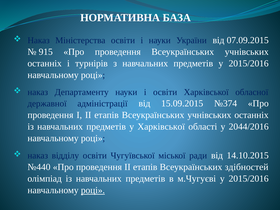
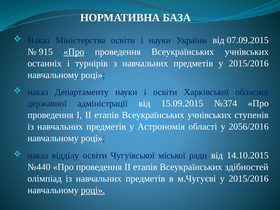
Про underline: none -> present (74, 52)
етапів Всеукраїнських учнівських останніх: останніх -> ступенів (252, 115)
у Харківської: Харківської -> Астрономія (161, 127)
2044/2016: 2044/2016 -> 2056/2016 (249, 127)
